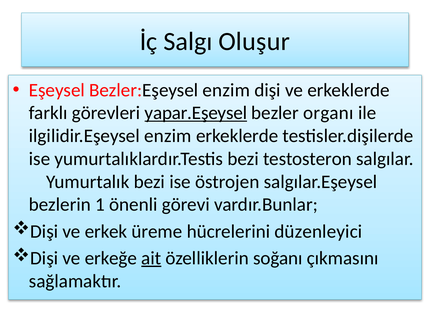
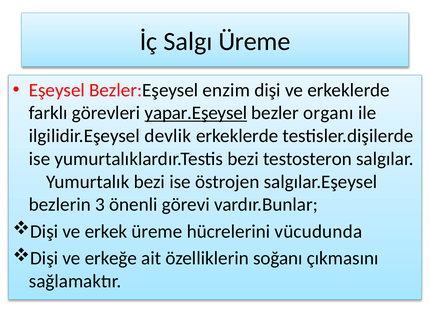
Salgı Oluşur: Oluşur -> Üreme (254, 42)
ilgilidir.Eşeysel enzim: enzim -> devlik (168, 136)
1: 1 -> 3 (100, 205)
düzenleyici: düzenleyici -> vücudunda (318, 232)
ait underline: present -> none (151, 259)
